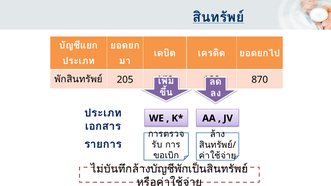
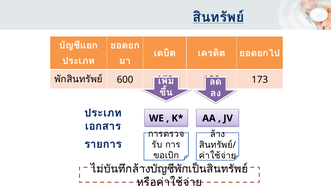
205: 205 -> 600 (125, 80)
870: 870 -> 173 (260, 80)
